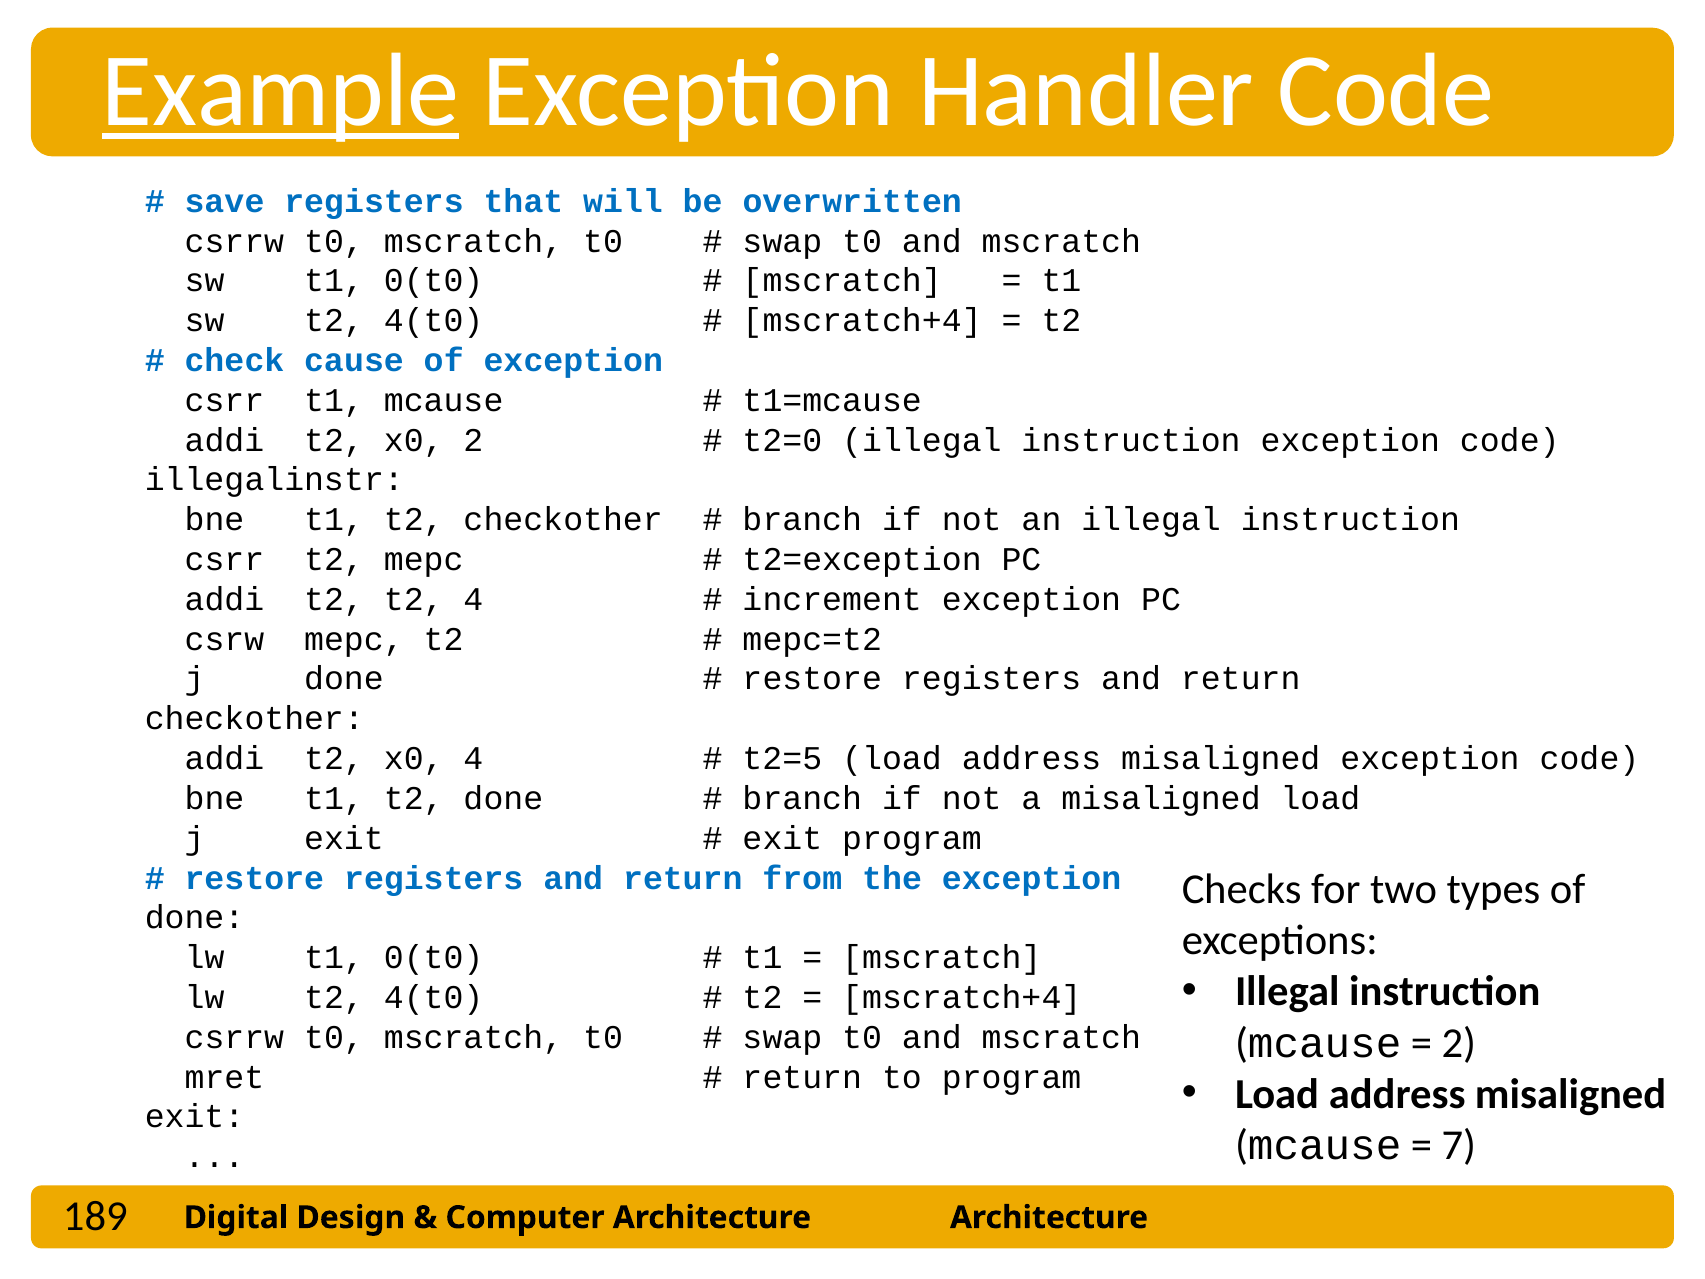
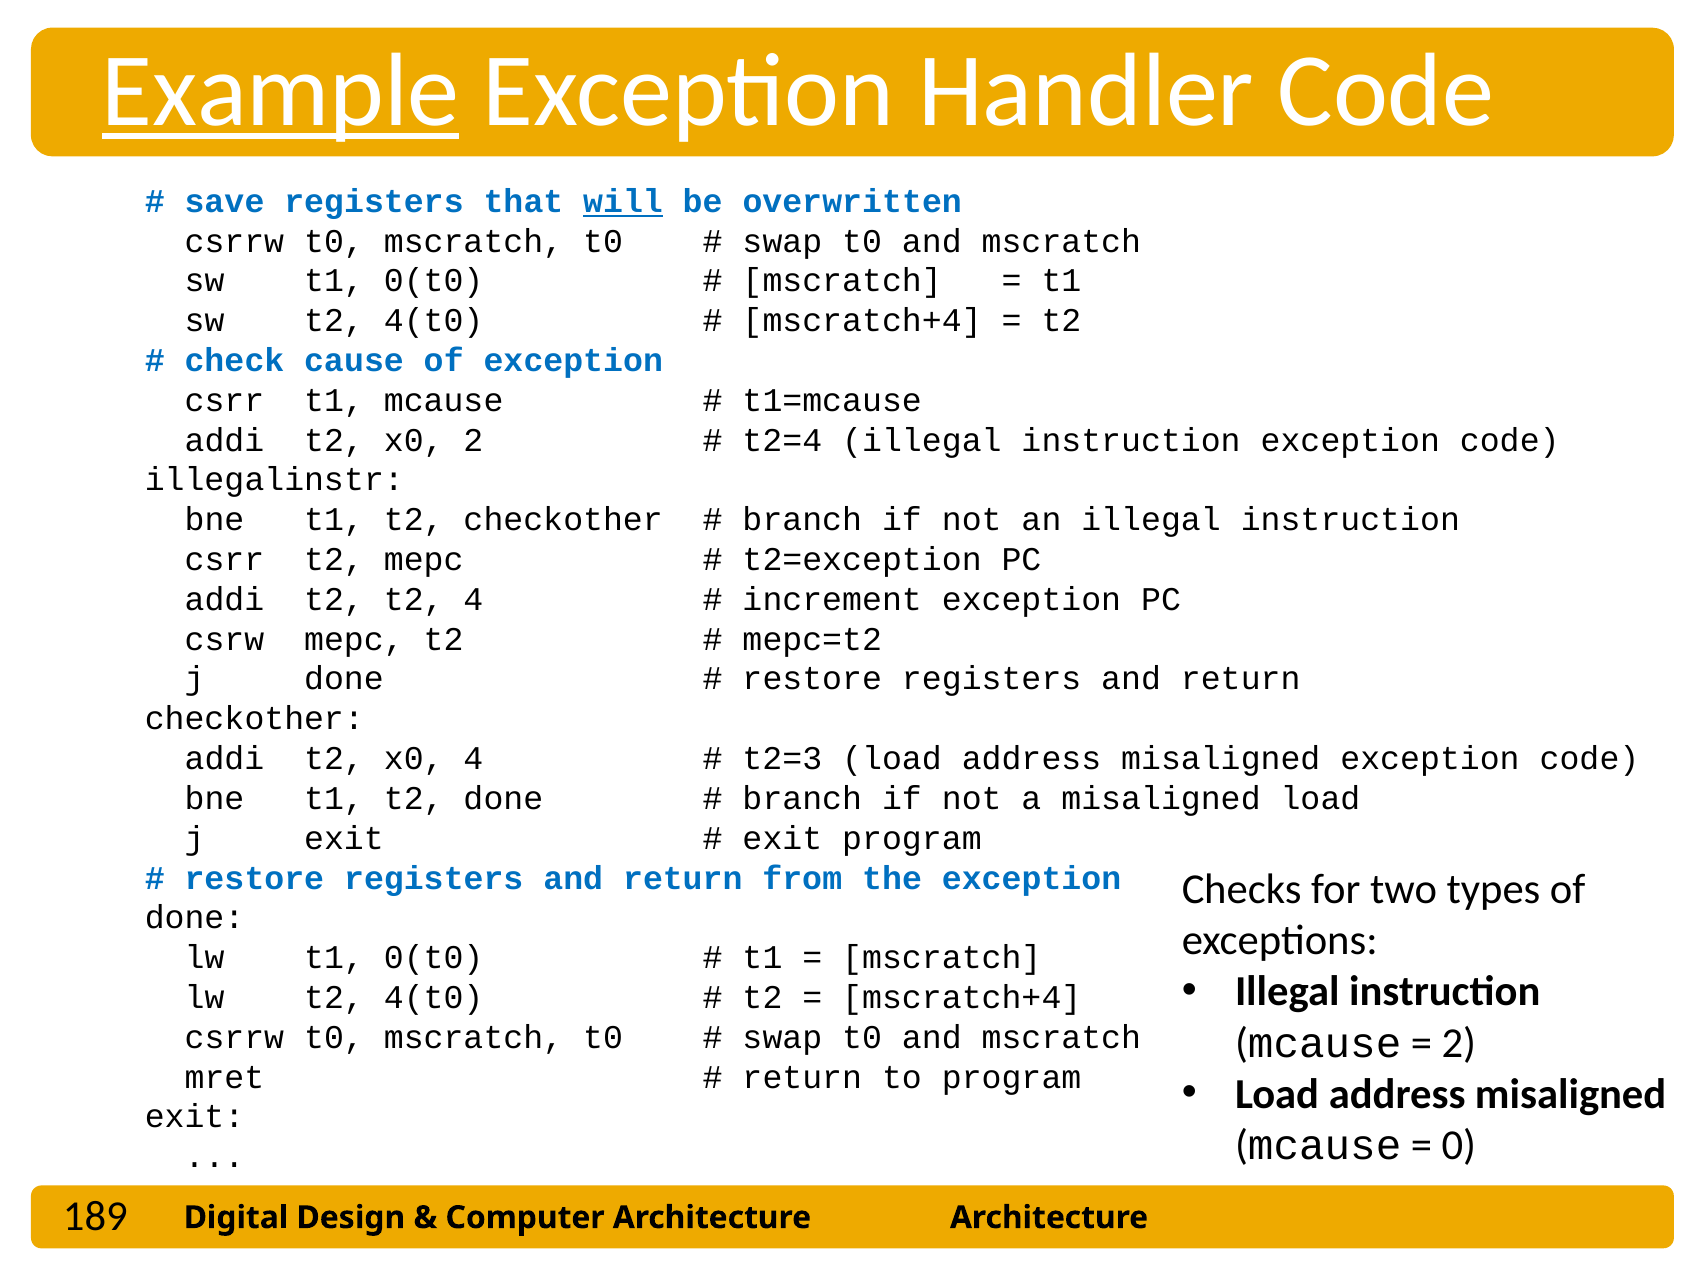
will underline: none -> present (623, 201)
t2=0: t2=0 -> t2=4 (782, 440)
t2=5: t2=5 -> t2=3 (782, 759)
7: 7 -> 0 (1459, 1145)
